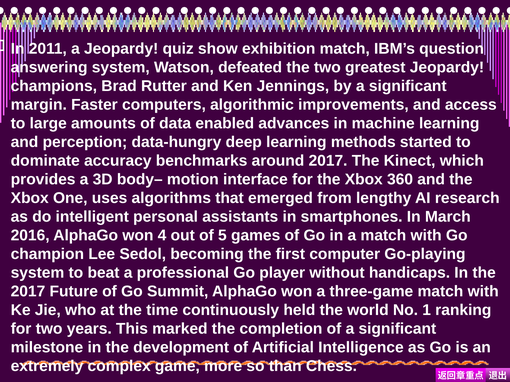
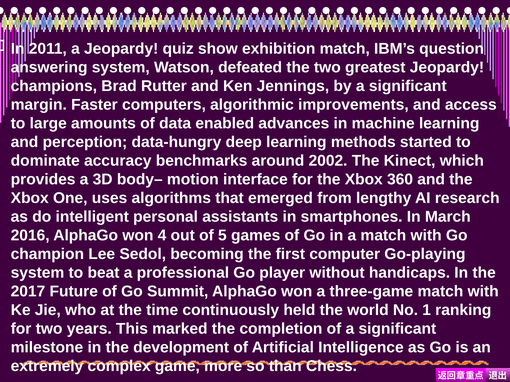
around 2017: 2017 -> 2002 (328, 161)
